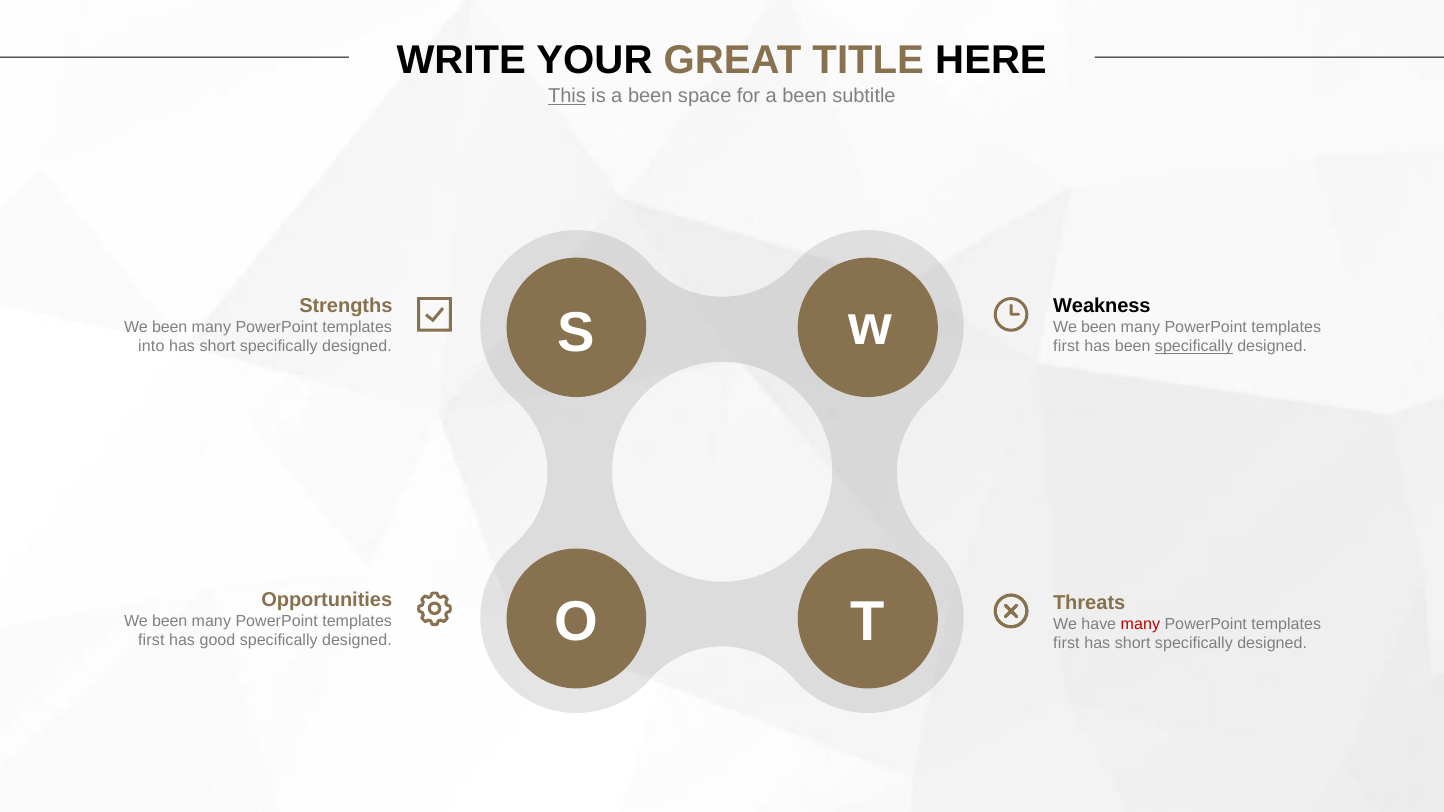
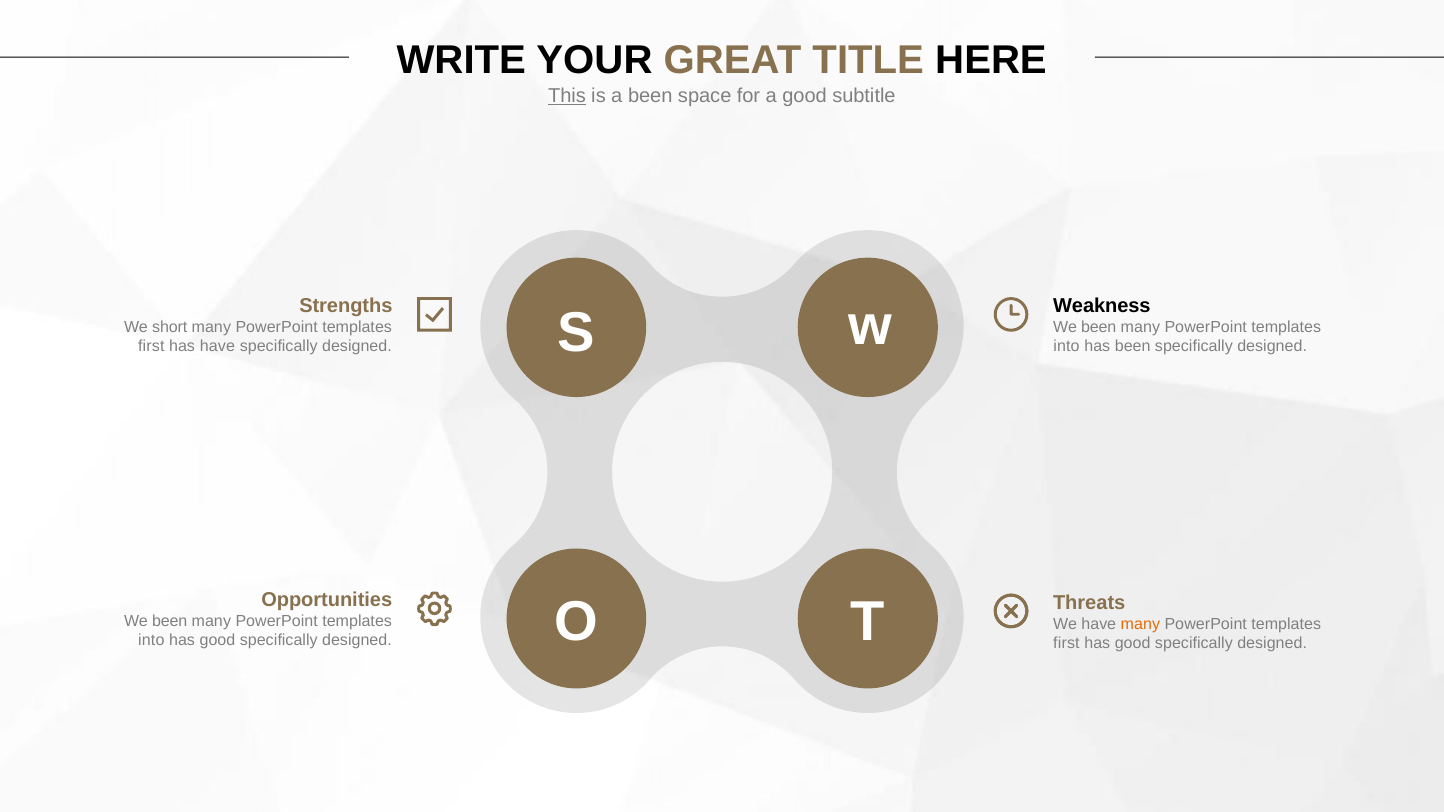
for a been: been -> good (805, 96)
been: been -> short (170, 327)
into: into -> first (151, 346)
short: short -> have (217, 346)
first: first -> into (1066, 346)
specifically underline: present -> none (1194, 346)
many colour: red -> orange (1140, 624)
first: first -> into (151, 640)
short: short -> good (1133, 643)
